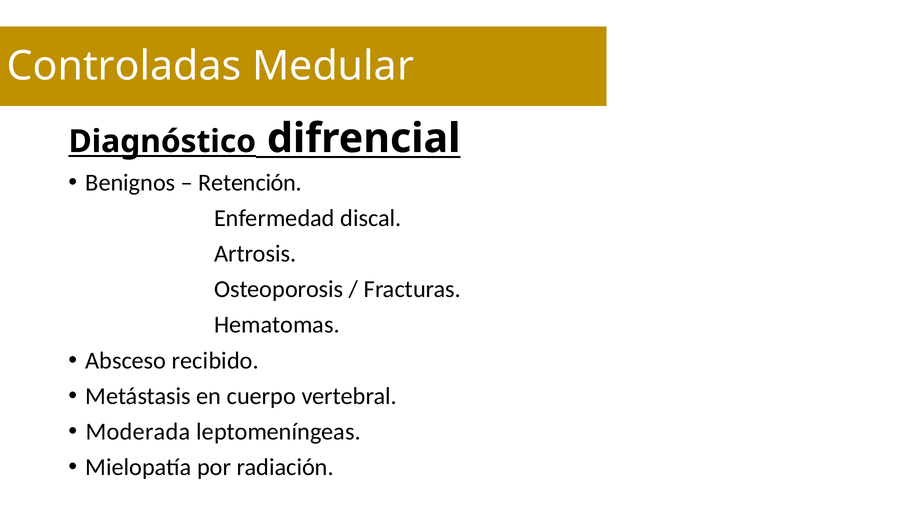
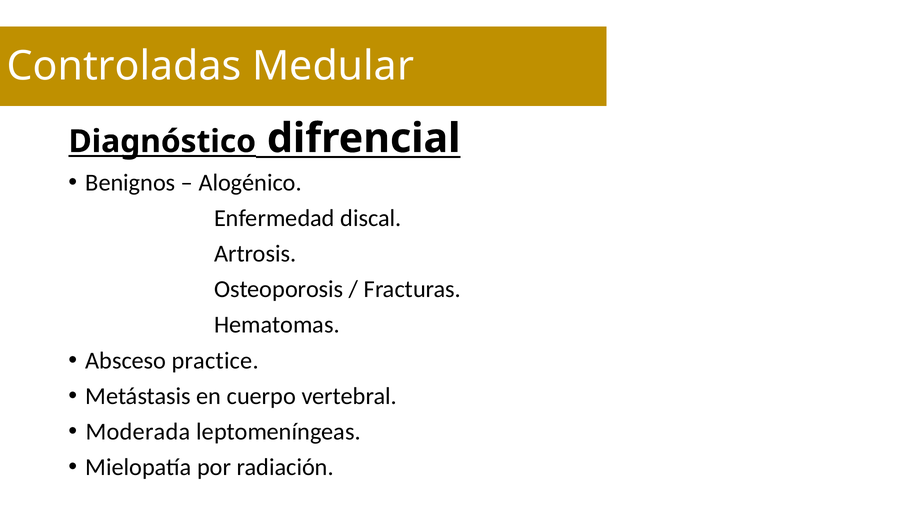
Retención: Retención -> Alogénico (250, 183)
recibido: recibido -> practice (215, 361)
